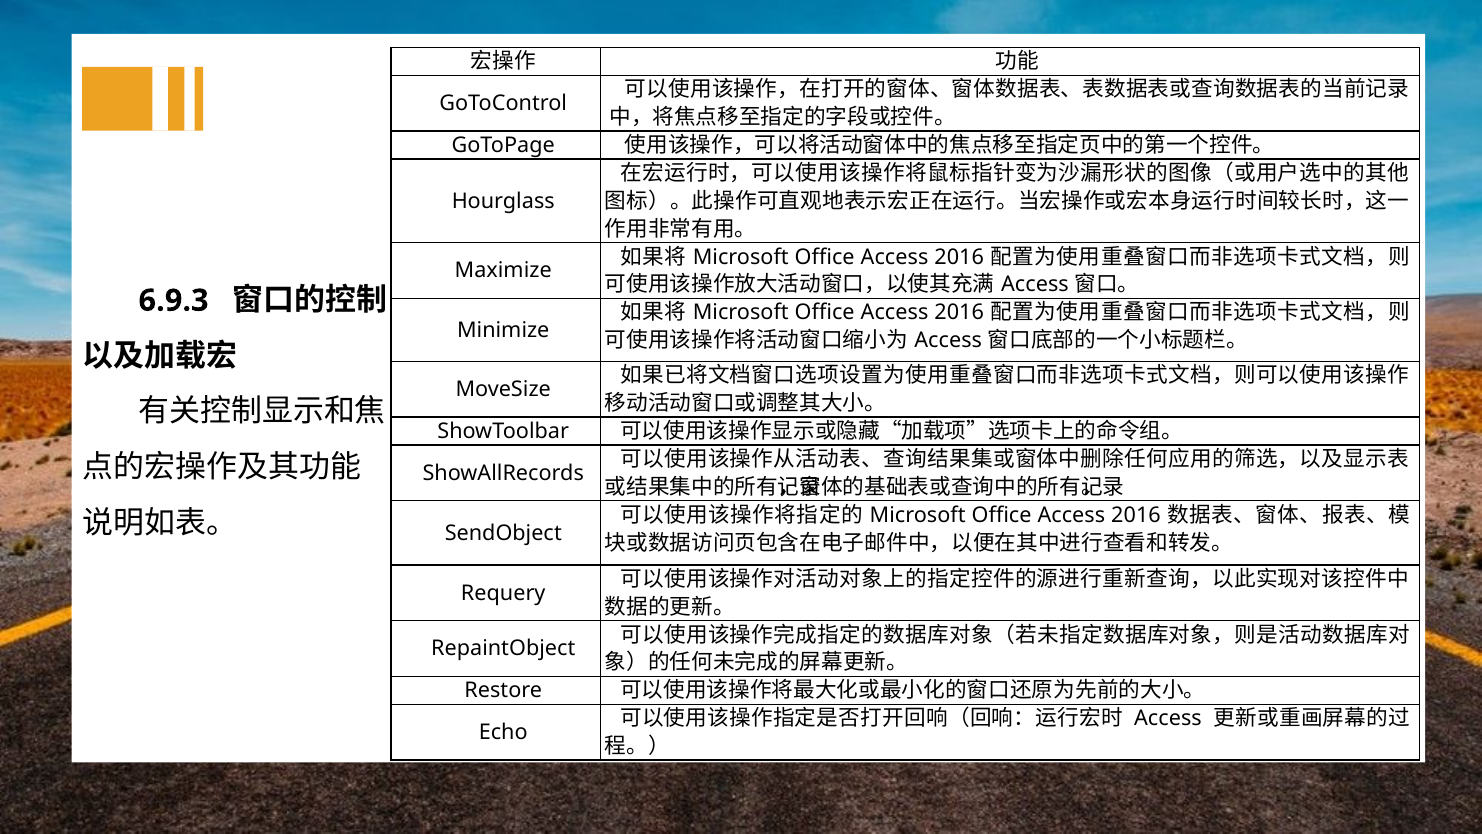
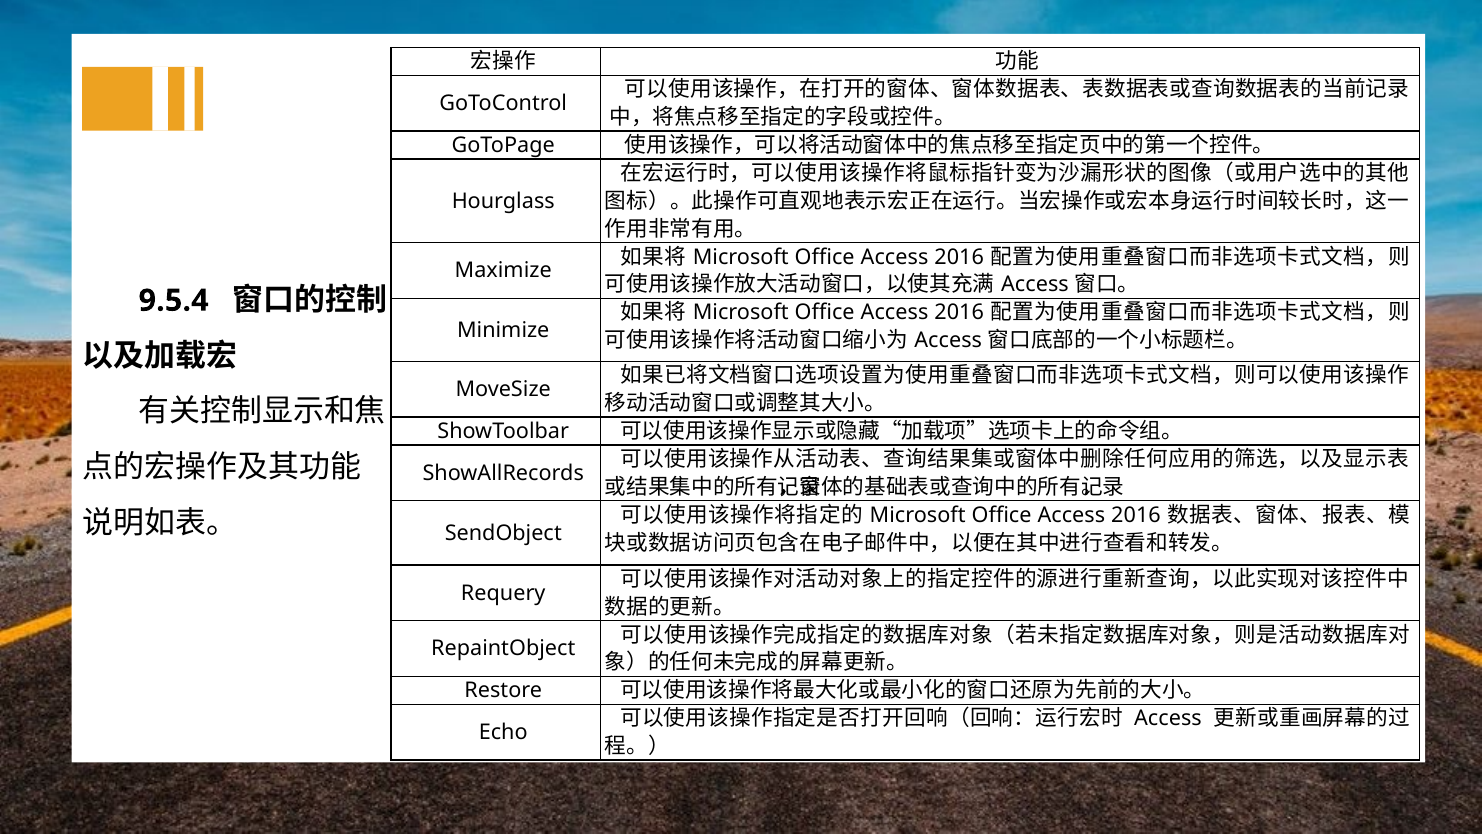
6.9.3: 6.9.3 -> 9.5.4 (174, 300)
